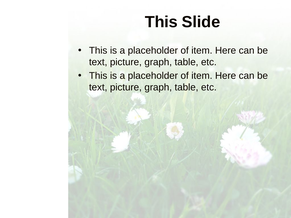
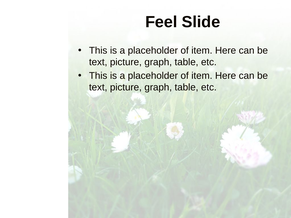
This: This -> Feel (161, 22)
